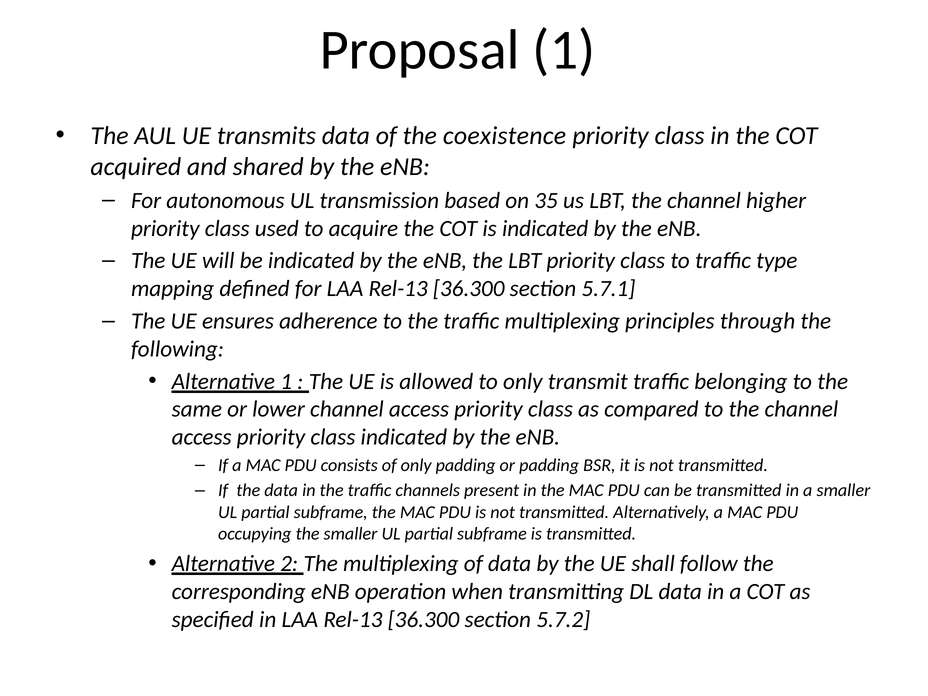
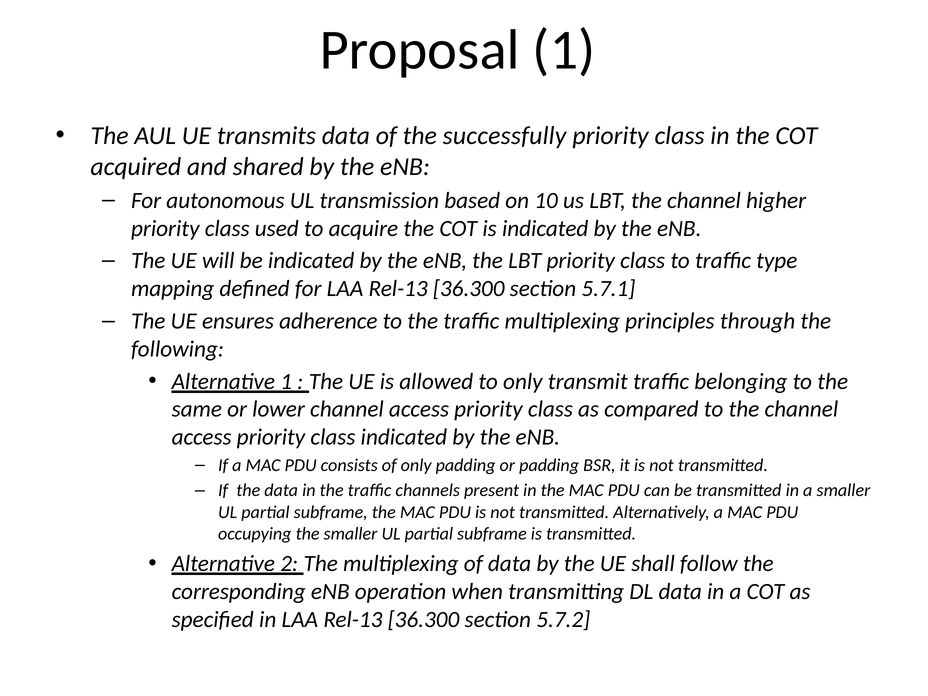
coexistence: coexistence -> successfully (505, 136)
35: 35 -> 10 (546, 201)
